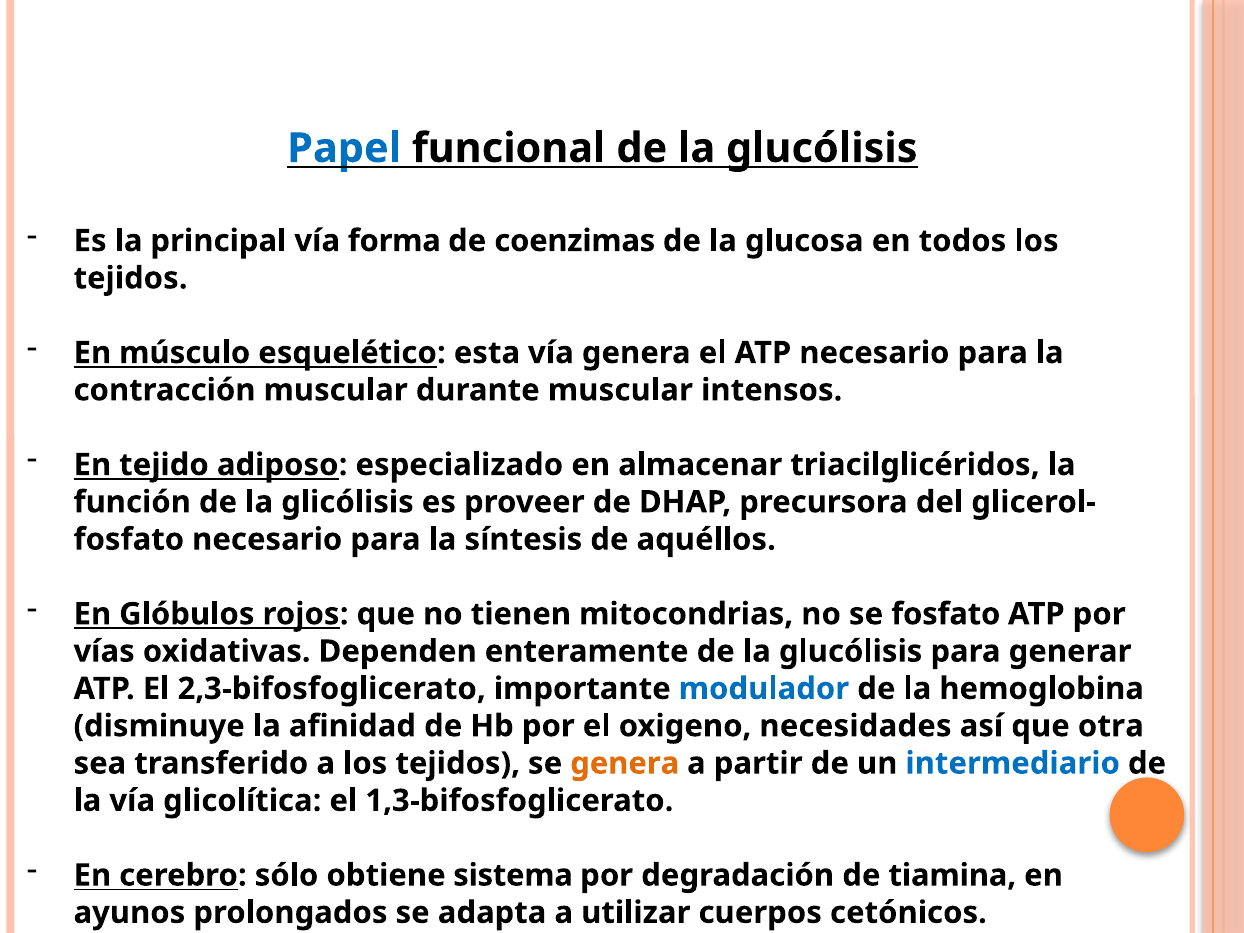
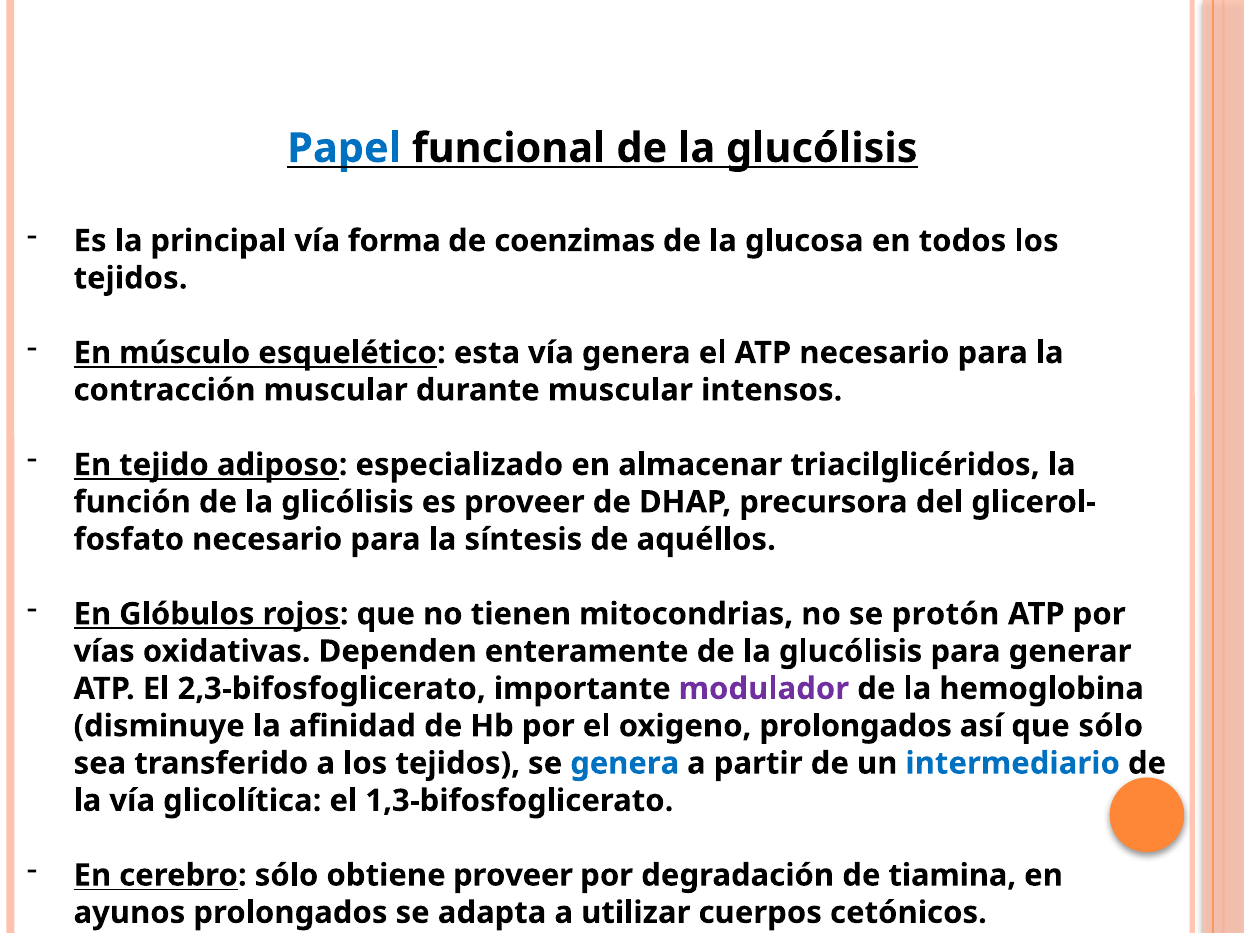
se fosfato: fosfato -> protón (946, 614)
modulador colour: blue -> purple (764, 689)
oxigeno necesidades: necesidades -> prolongados (856, 726)
que otra: otra -> sólo (1111, 726)
genera colour: orange -> blue (625, 763)
obtiene sistema: sistema -> proveer (513, 875)
